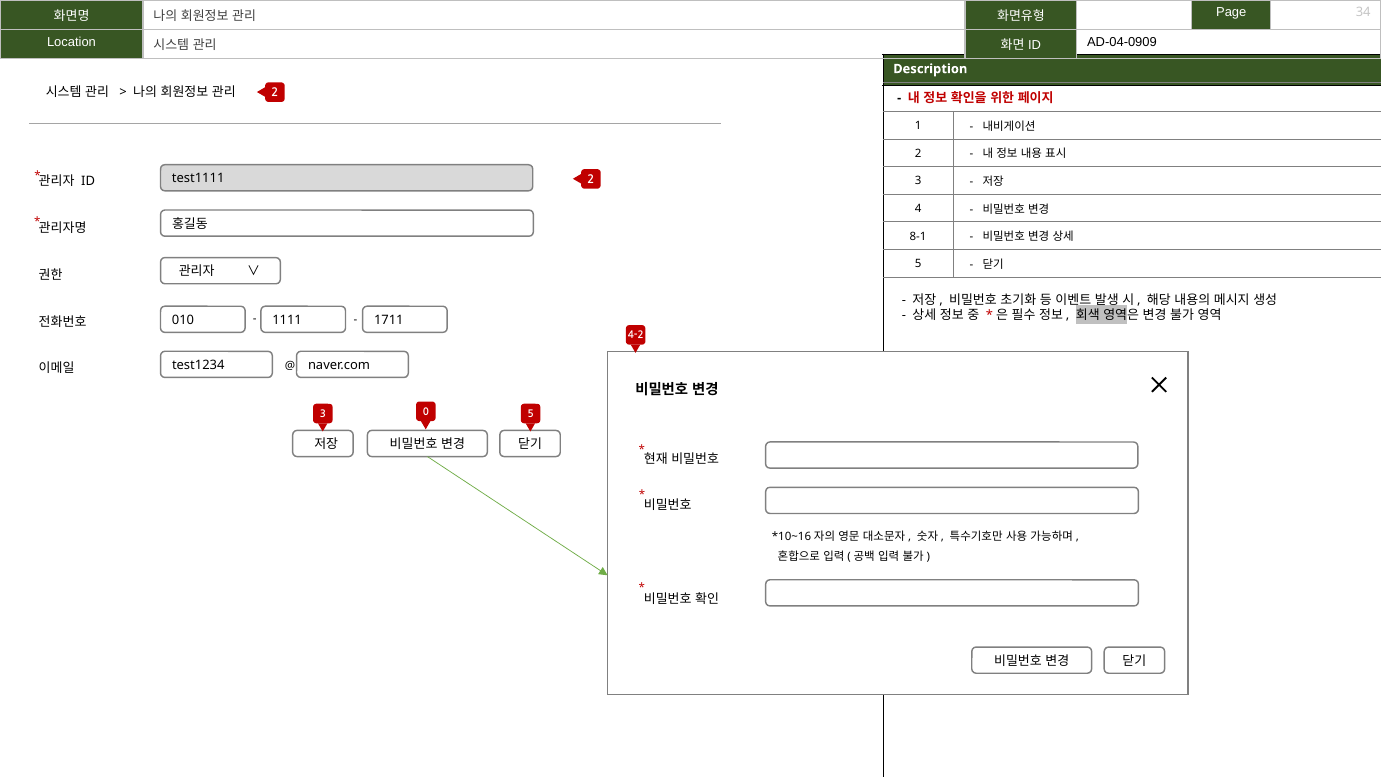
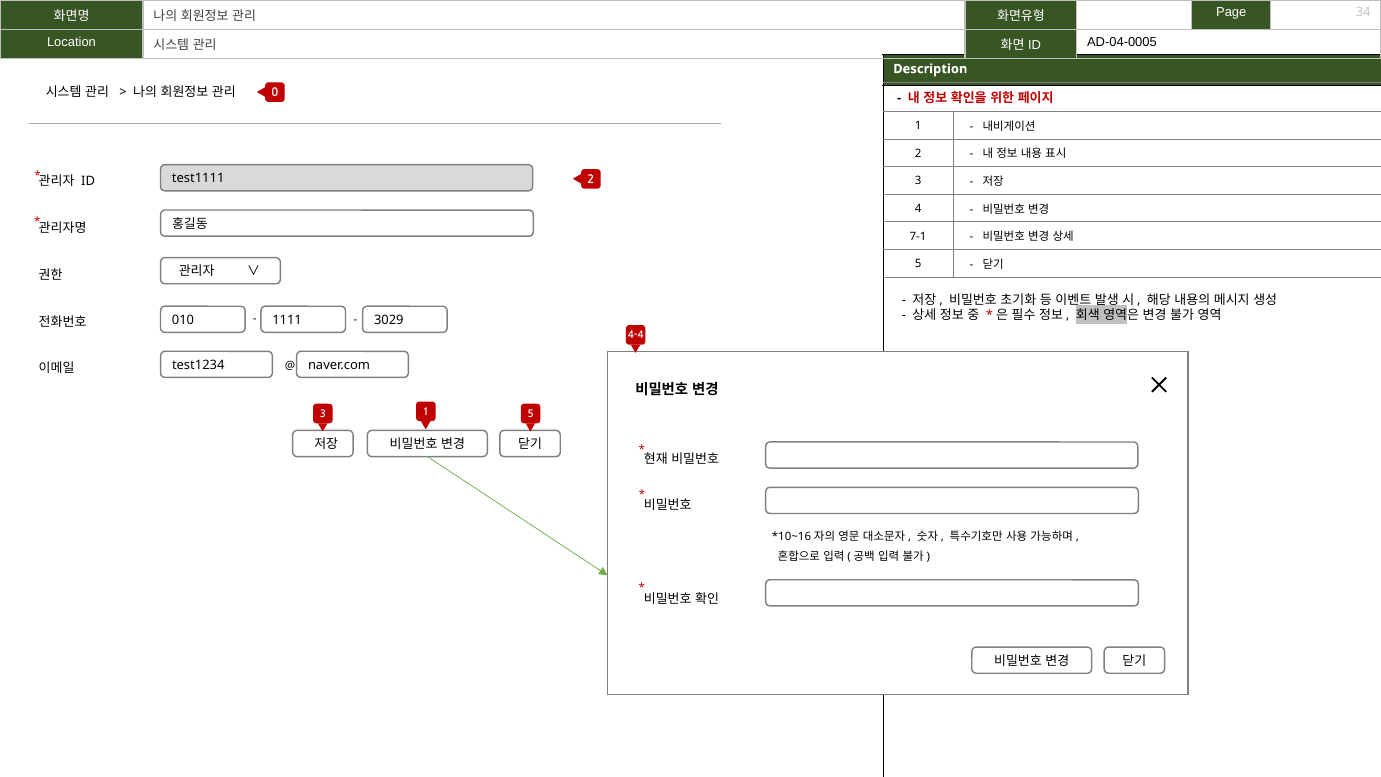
AD-04-0909: AD-04-0909 -> AD-04-0005 (1122, 42)
2: 2 -> 0 (275, 93)
8-1: 8-1 -> 7-1 (918, 236)
1711: 1711 -> 3029 (389, 320)
4-2: 4-2 -> 4-4 (636, 335)
3 0: 0 -> 1 (426, 412)
